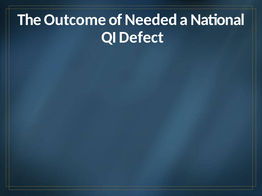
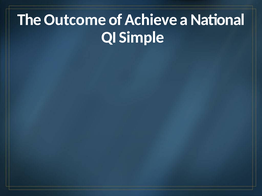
Needed: Needed -> Achieve (151, 20)
Defect: Defect -> Simple (141, 37)
